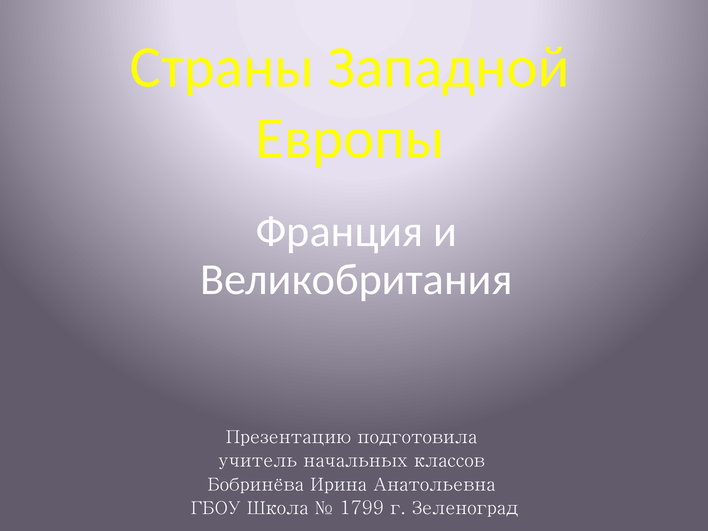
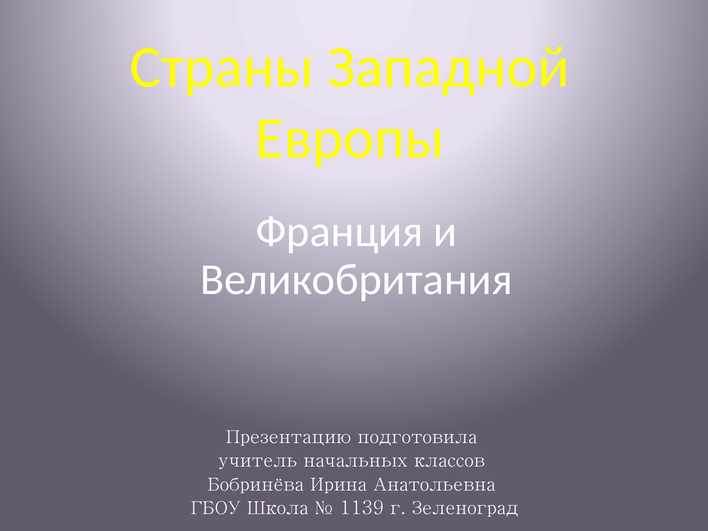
1799: 1799 -> 1139 (362, 508)
